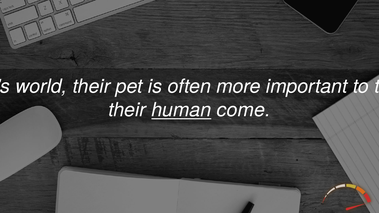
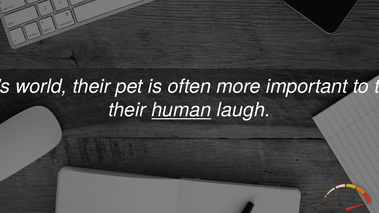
come: come -> laugh (244, 110)
